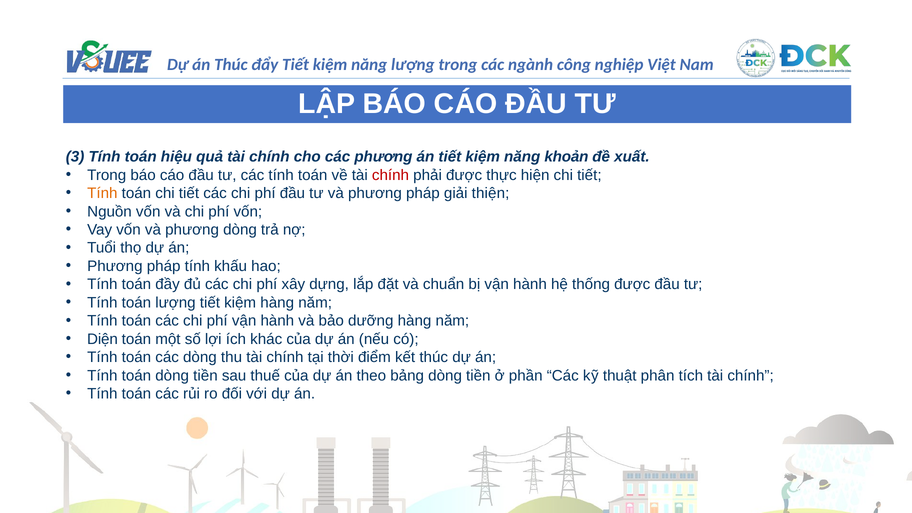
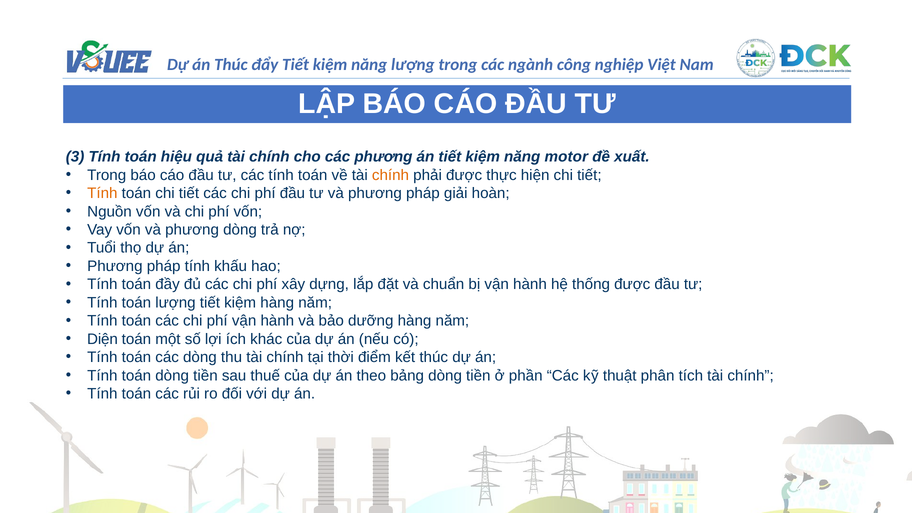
khoản: khoản -> motor (566, 157)
chính colour: red -> orange (390, 175)
thiện: thiện -> hoàn (491, 193)
